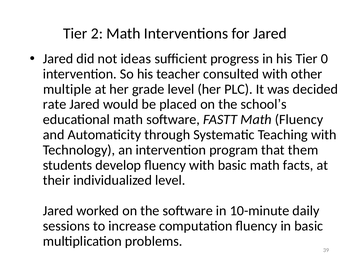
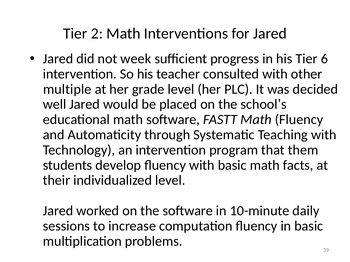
ideas: ideas -> week (136, 59)
0: 0 -> 6 (324, 59)
rate: rate -> well (55, 105)
